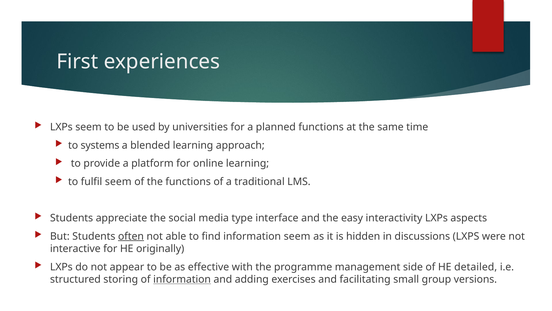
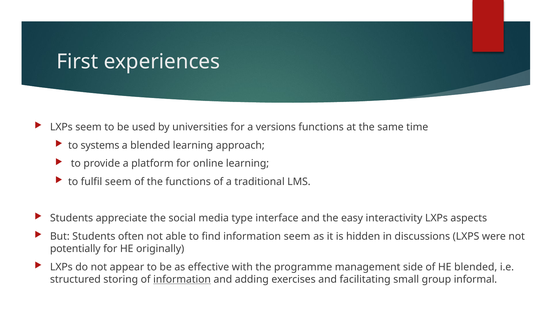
planned: planned -> versions (276, 127)
often underline: present -> none (131, 236)
interactive: interactive -> potentially (75, 248)
HE detailed: detailed -> blended (476, 267)
versions: versions -> informal (475, 279)
